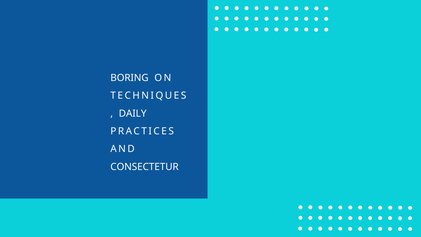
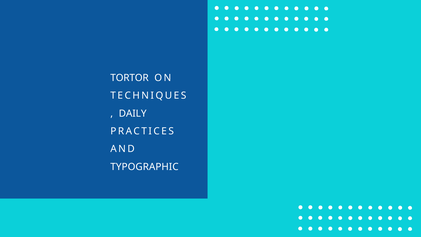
BORING: BORING -> TORTOR (129, 78)
CONSECTETUR: CONSECTETUR -> TYPOGRAPHIC (144, 167)
